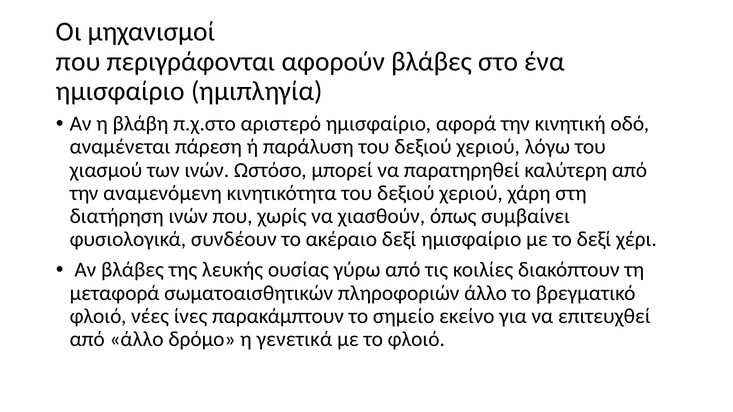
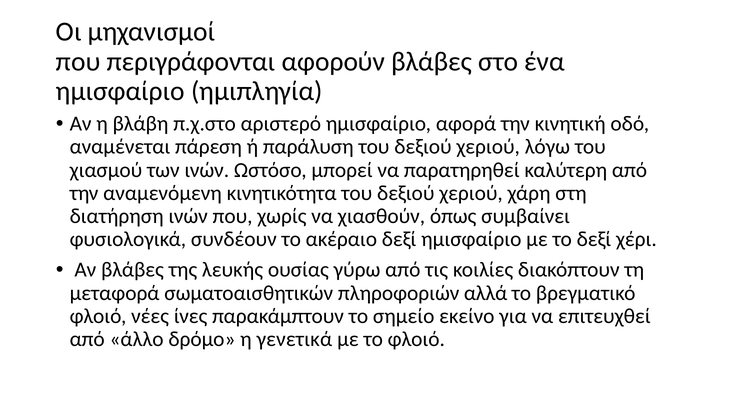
πληροφοριών άλλο: άλλο -> αλλά (486, 293)
